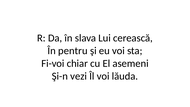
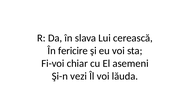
pentru: pentru -> fericire (73, 51)
